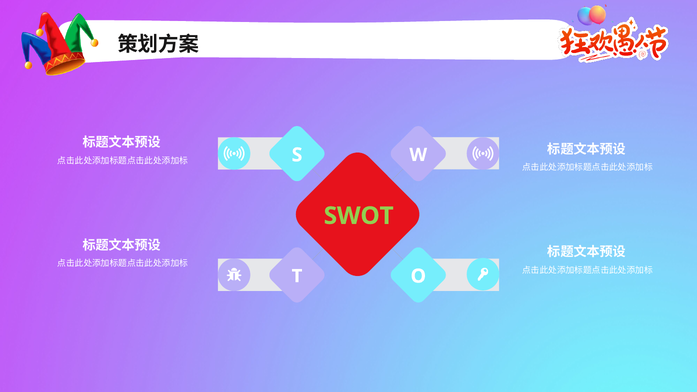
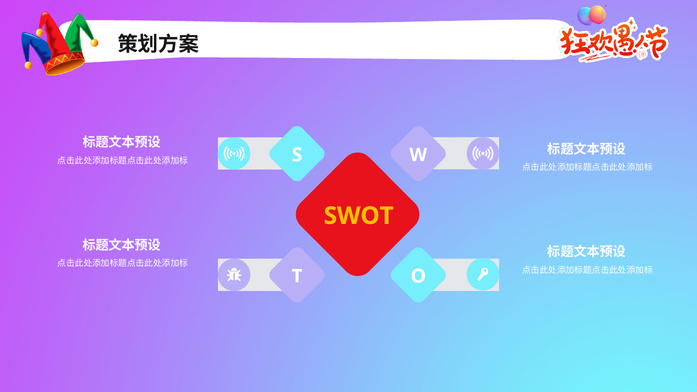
SWOT colour: light green -> yellow (359, 216)
